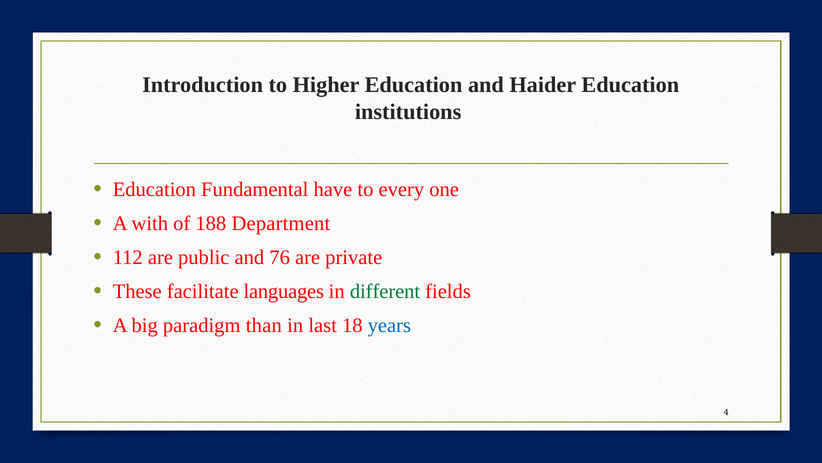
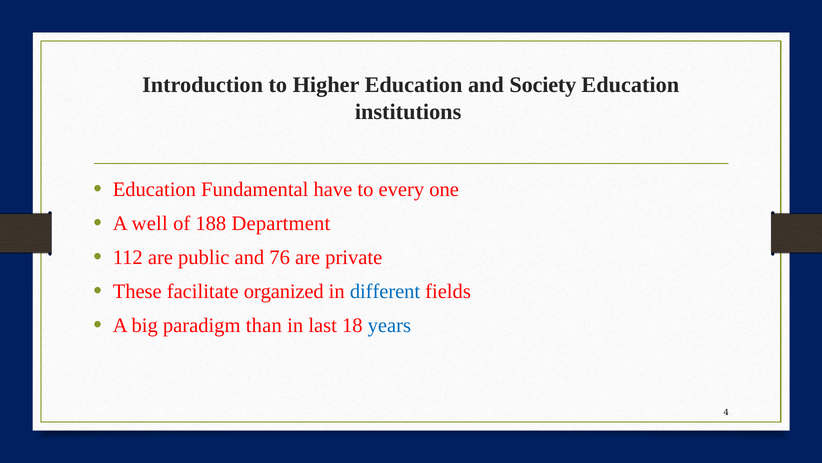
Haider: Haider -> Society (543, 85)
with: with -> well (150, 223)
languages: languages -> organized (284, 291)
different colour: green -> blue (385, 291)
